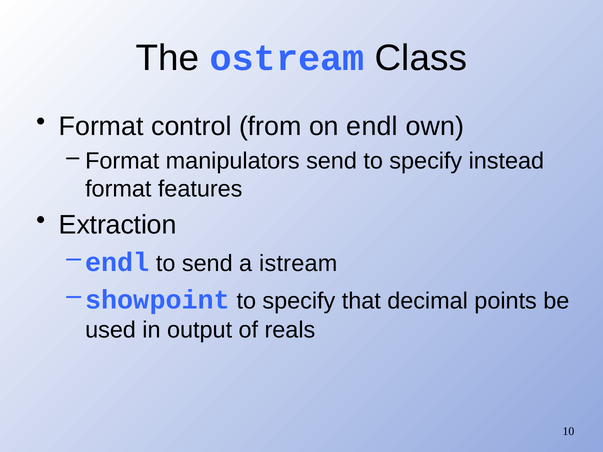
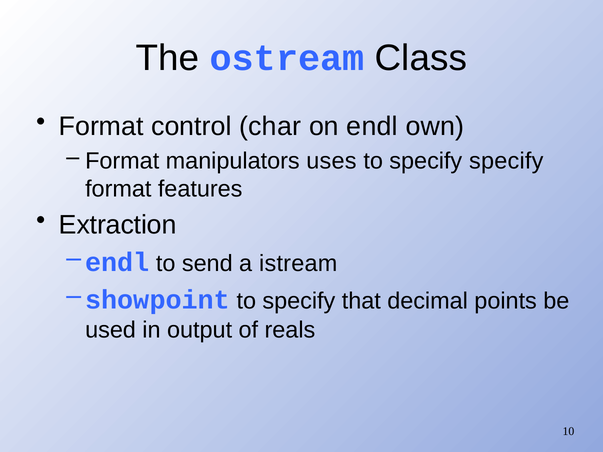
from: from -> char (270, 126)
manipulators send: send -> uses (331, 161)
specify instead: instead -> specify (506, 161)
